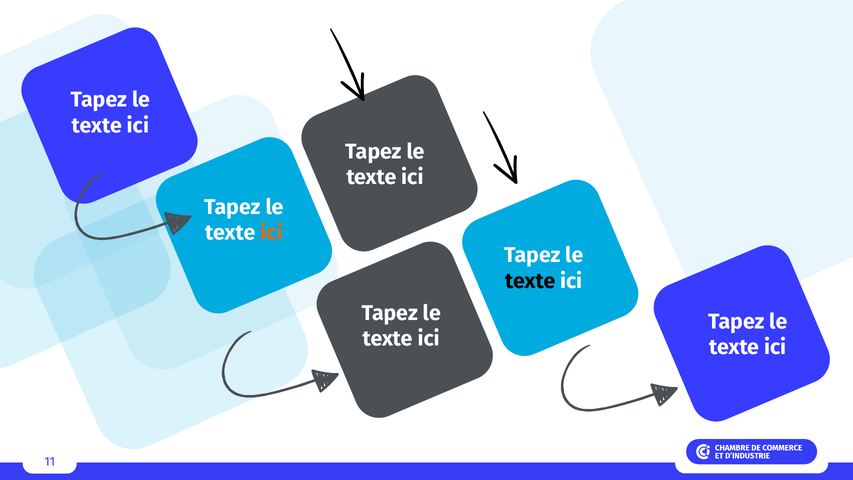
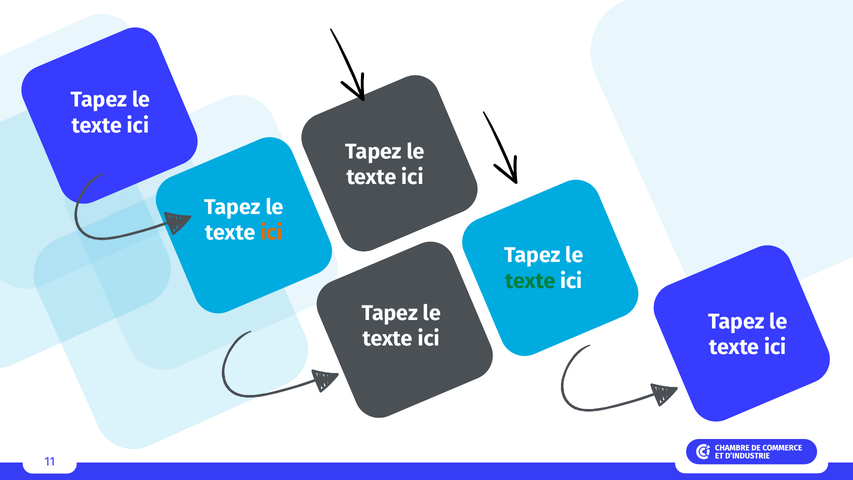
texte colour: black -> green (530, 281)
